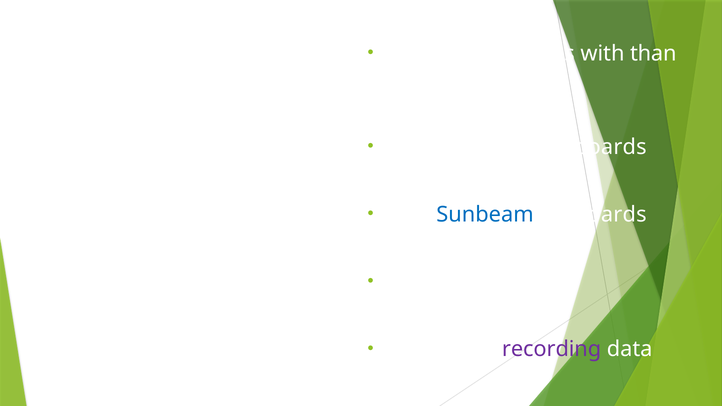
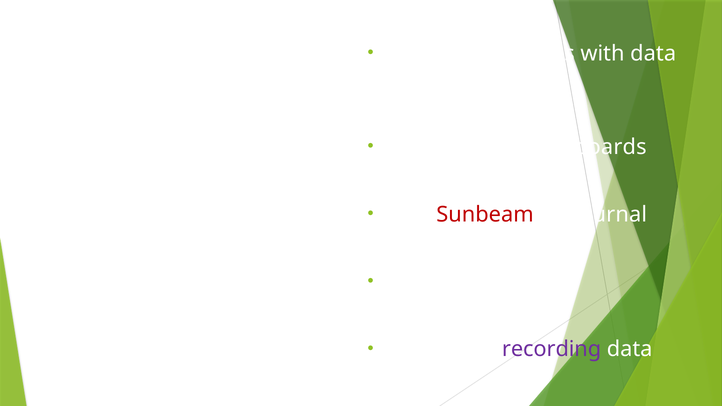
with than: than -> data (653, 53)
Sunbeam colour: blue -> red (485, 214)
boards: boards -> journal (610, 214)
